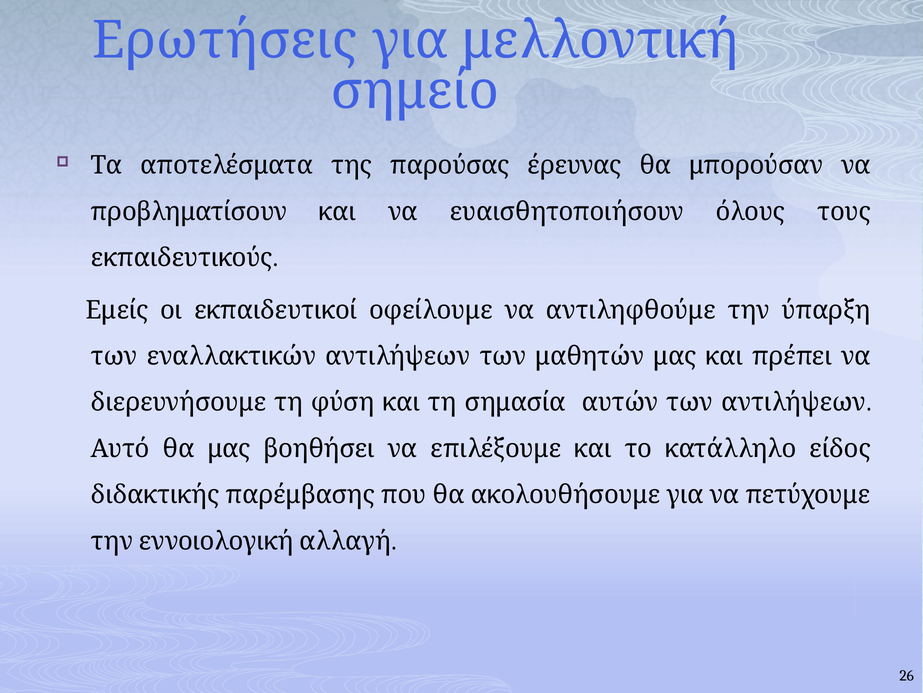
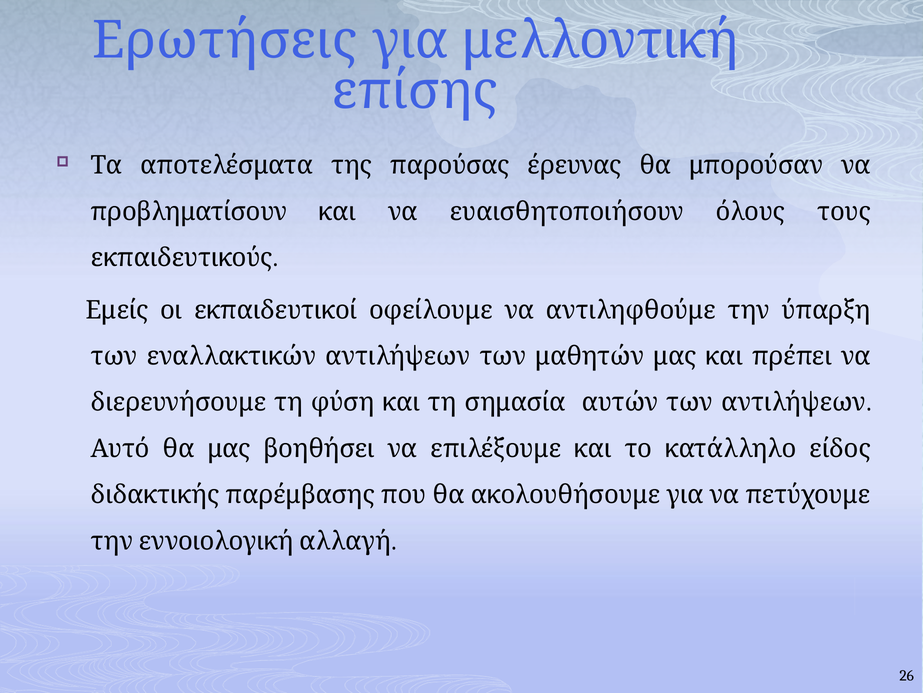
σημείο: σημείο -> επίσης (415, 91)
